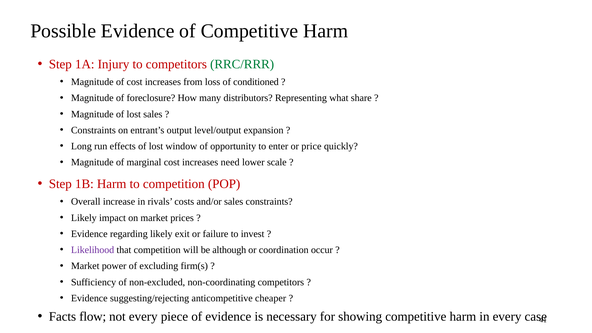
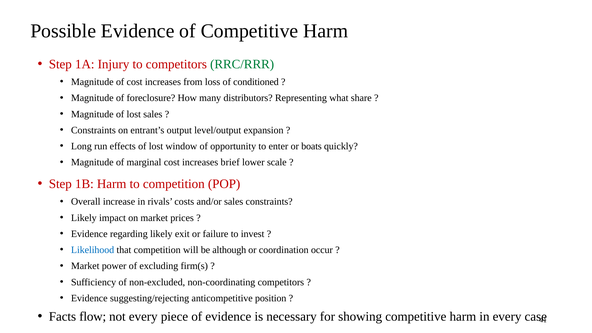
price: price -> boats (312, 146)
need: need -> brief (230, 162)
Likelihood colour: purple -> blue (93, 250)
cheaper: cheaper -> position (271, 298)
